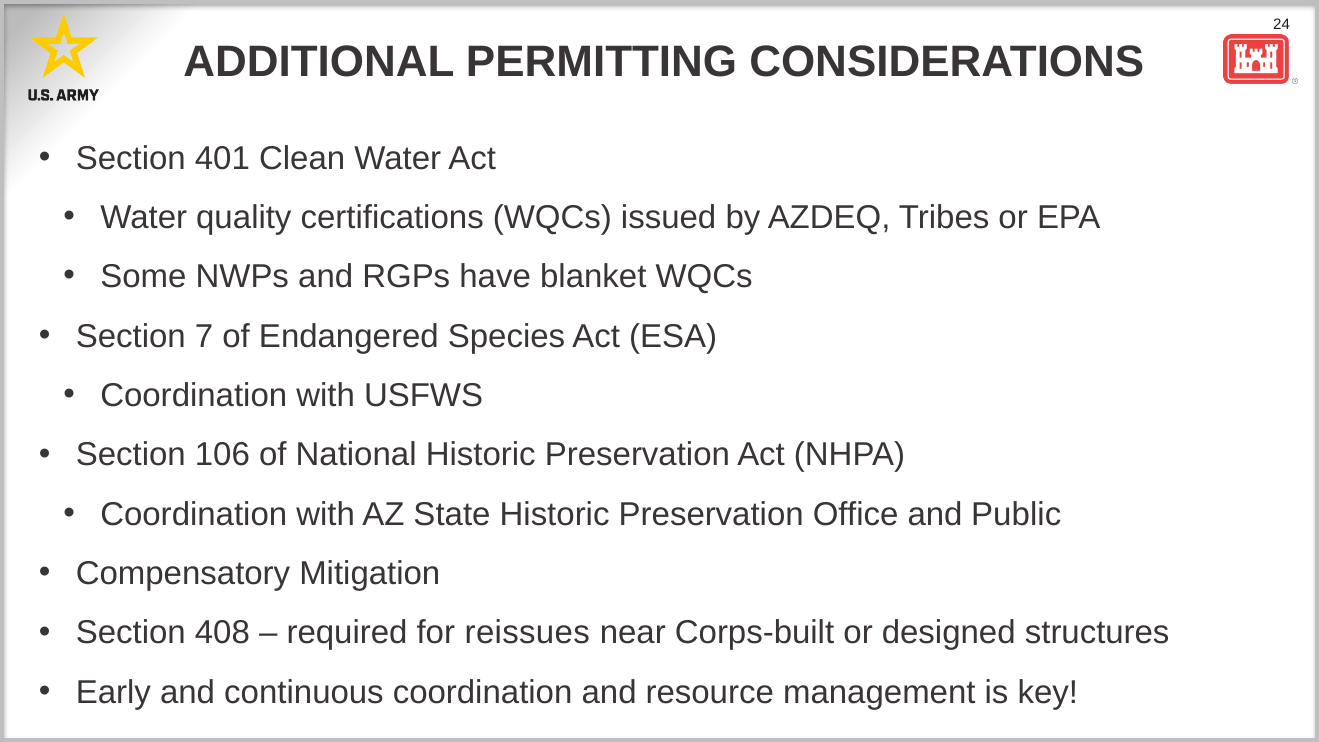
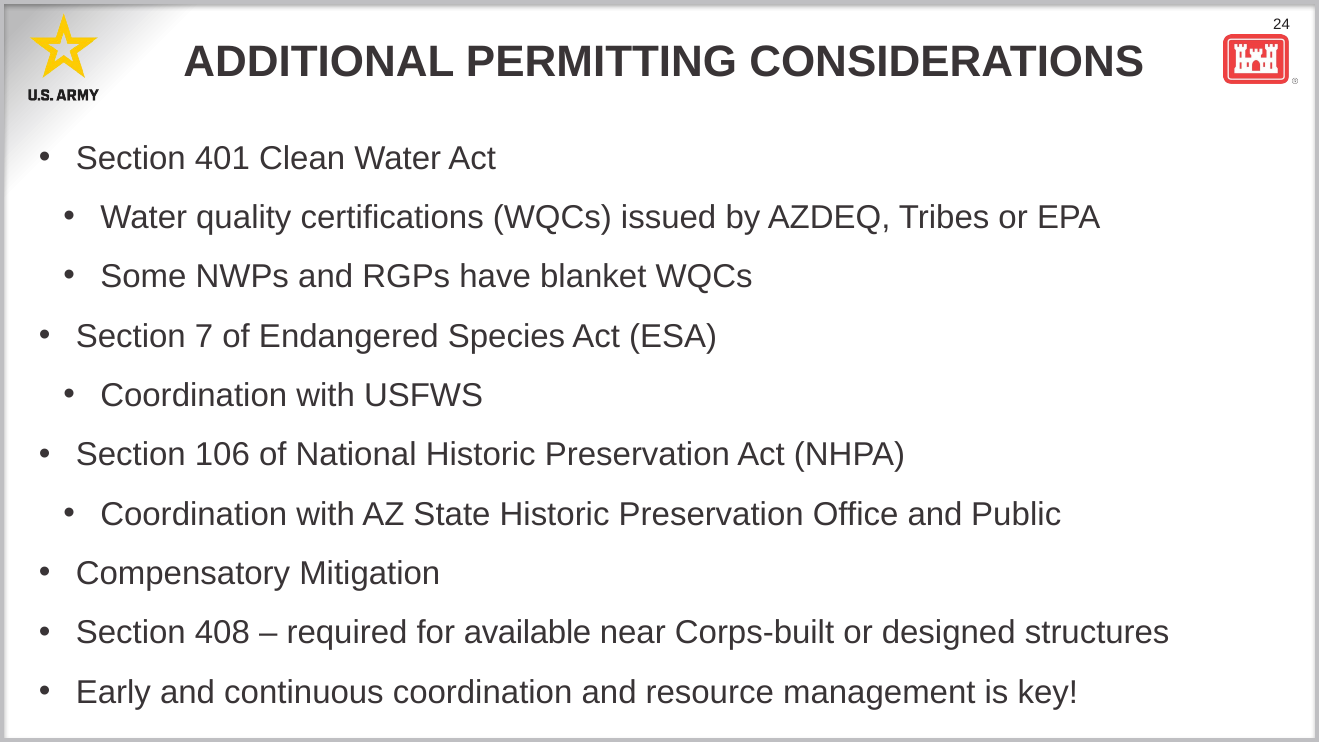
reissues: reissues -> available (528, 633)
